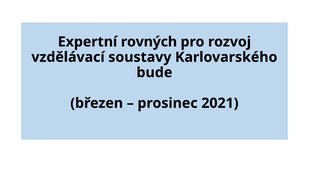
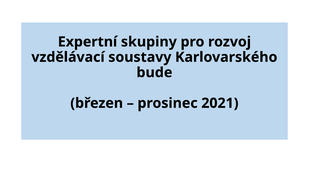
rovných: rovných -> skupiny (149, 42)
